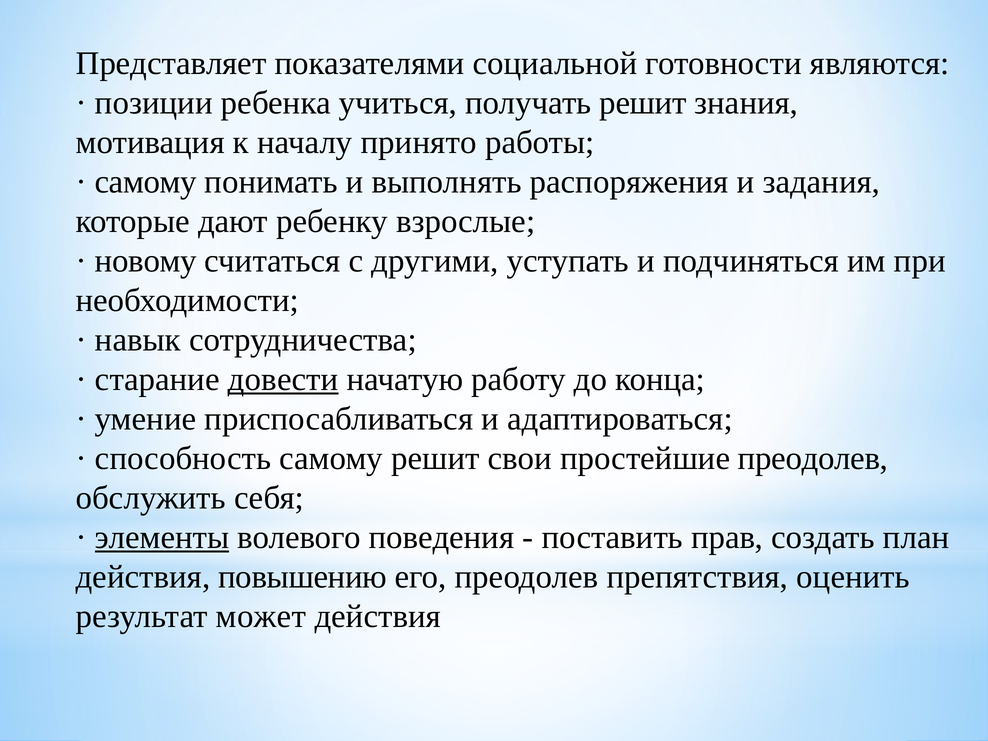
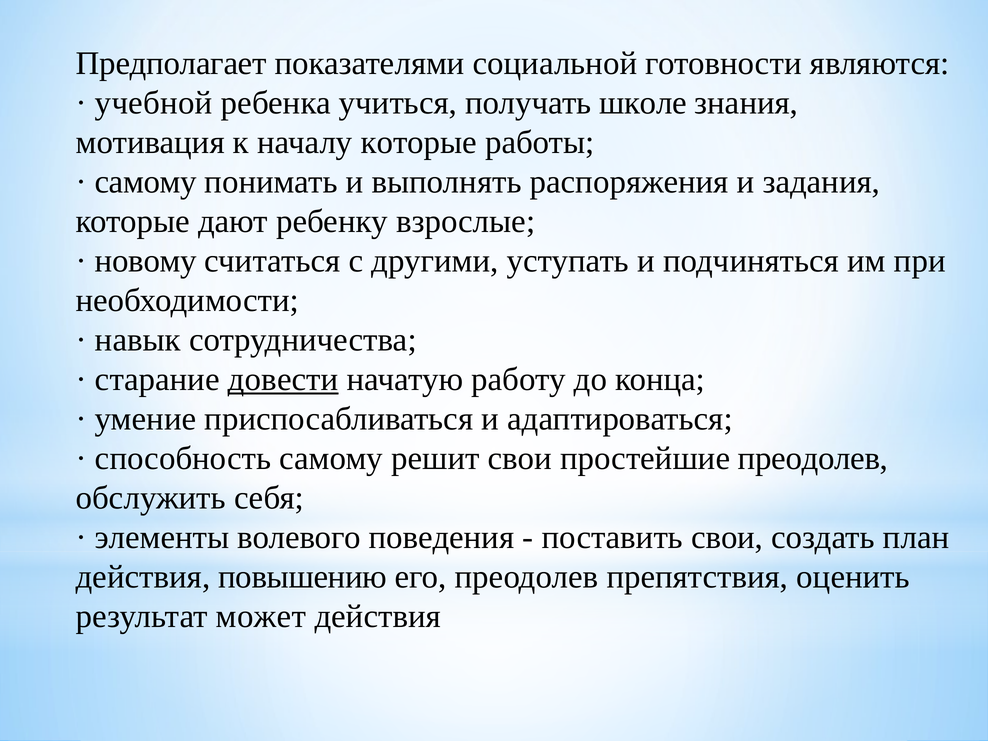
Представляет: Представляет -> Предполагает (171, 63)
позиции: позиции -> учебной (154, 103)
получать решит: решит -> школе (643, 103)
началу принято: принято -> которые (419, 142)
элементы underline: present -> none (162, 537)
поставить прав: прав -> свои (727, 537)
